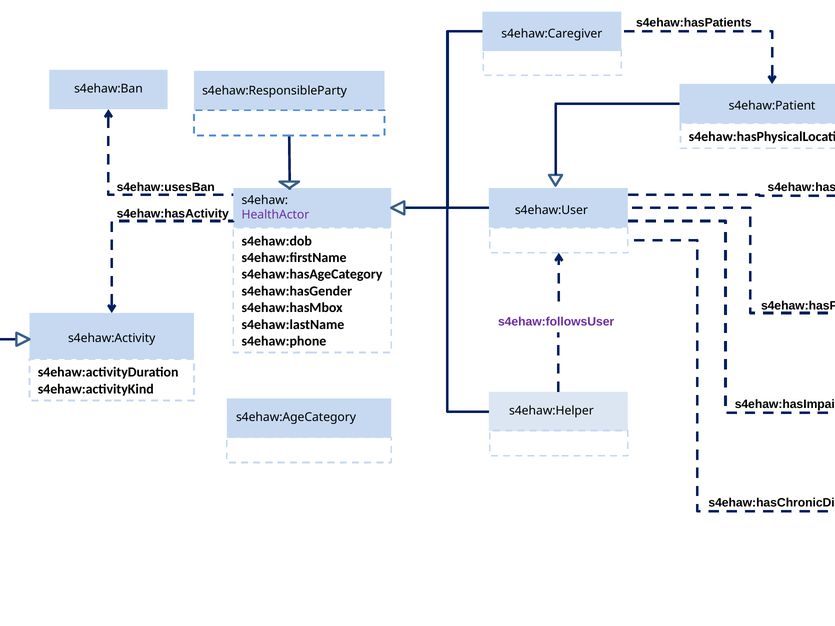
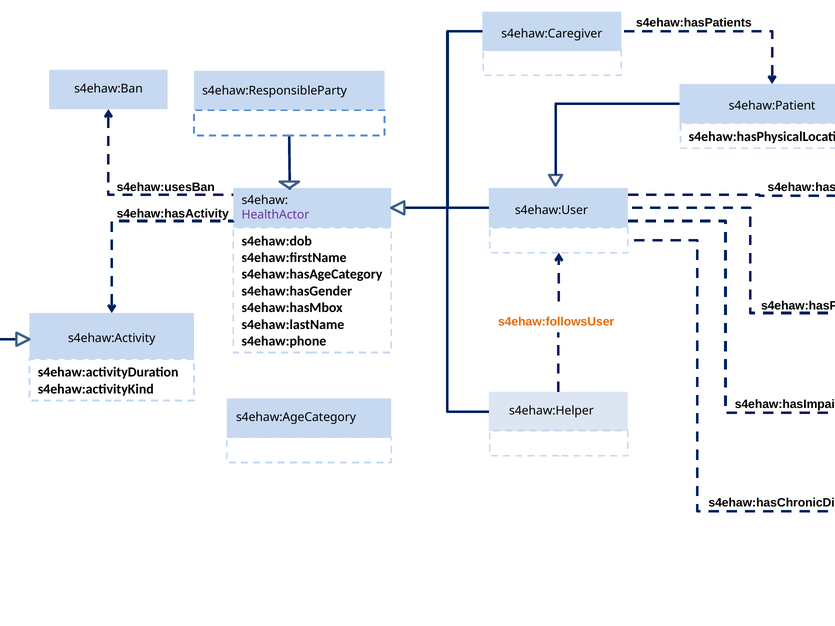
s4ehaw:followsUser colour: purple -> orange (556, 322)
